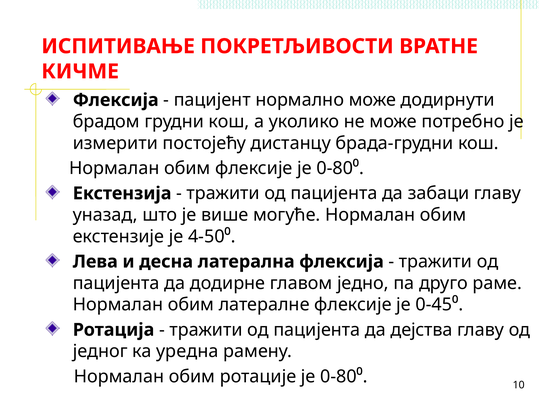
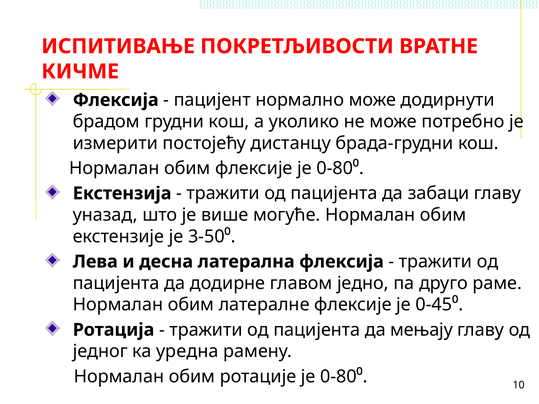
4-50⁰: 4-50⁰ -> 3-50⁰ (212, 237)
дејства: дејства -> мењају (422, 330)
